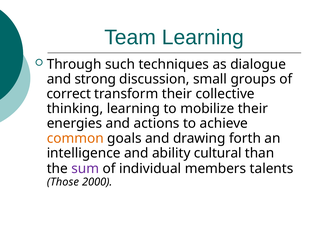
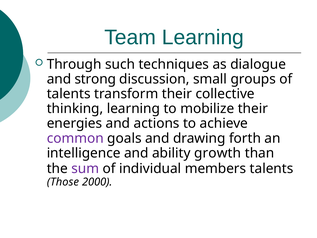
correct: correct -> talents (69, 94)
common colour: orange -> purple (75, 138)
cultural: cultural -> growth (218, 153)
